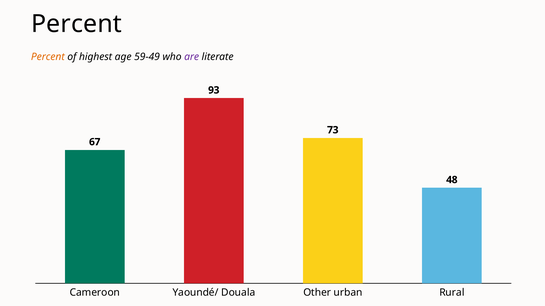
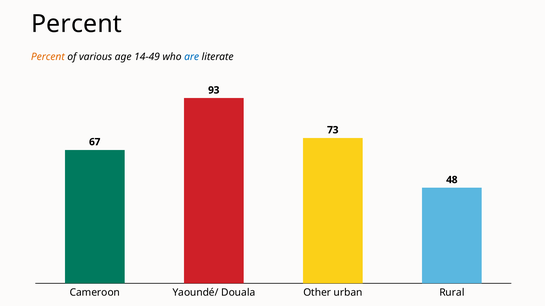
highest: highest -> various (96, 57)
59-49: 59-49 -> 14-49 (147, 57)
are colour: purple -> blue (192, 57)
